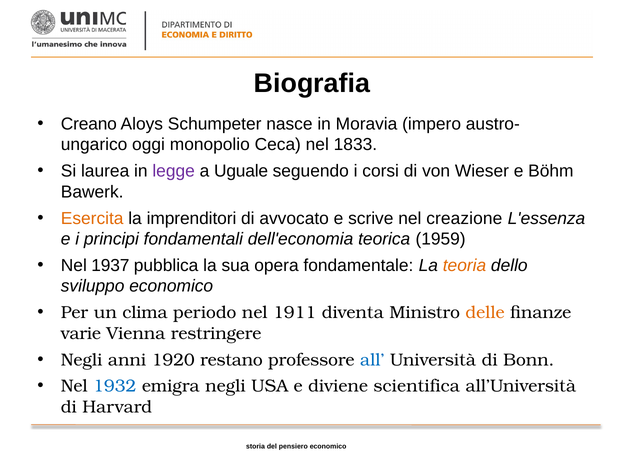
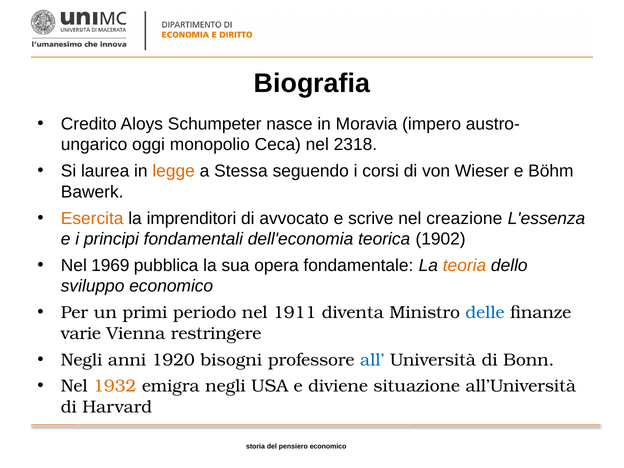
Creano: Creano -> Credito (89, 124)
1833: 1833 -> 2318 (355, 145)
legge colour: purple -> orange (174, 171)
Uguale: Uguale -> Stessa (241, 171)
1959: 1959 -> 1902 (441, 239)
1937: 1937 -> 1969 (110, 265)
clima: clima -> primi (145, 313)
delle colour: orange -> blue (485, 313)
restano: restano -> bisogni (231, 360)
1932 colour: blue -> orange (115, 386)
scientifica: scientifica -> situazione (417, 386)
